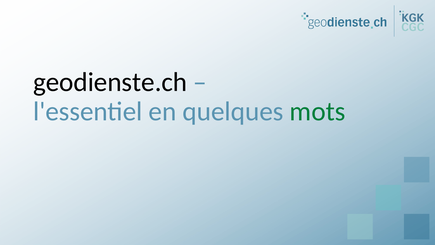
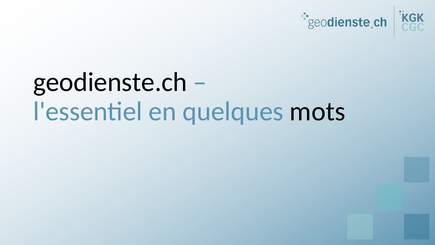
mots colour: green -> black (318, 111)
